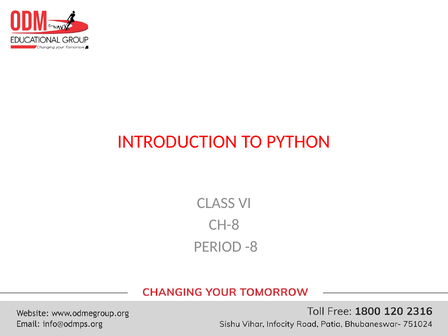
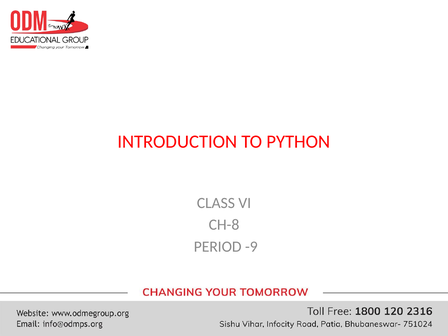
-8: -8 -> -9 (251, 247)
